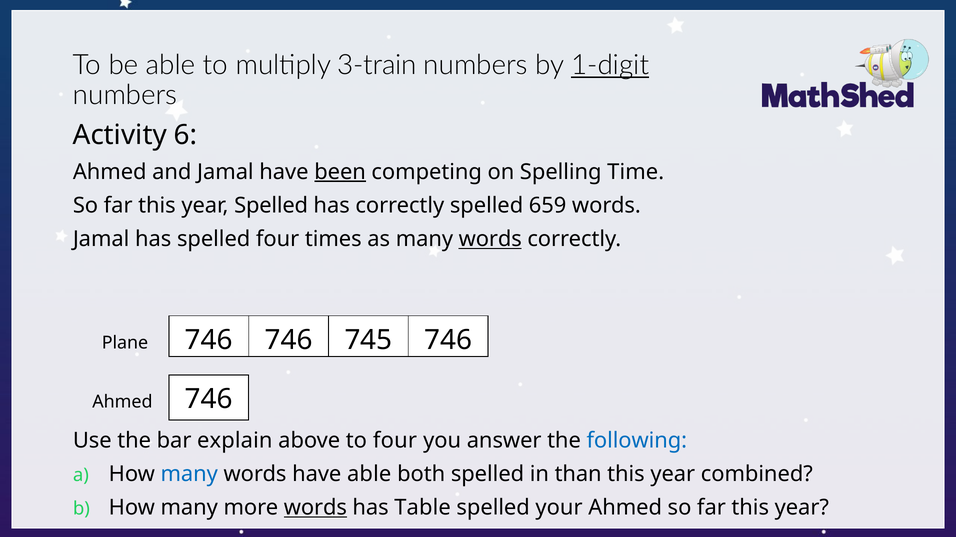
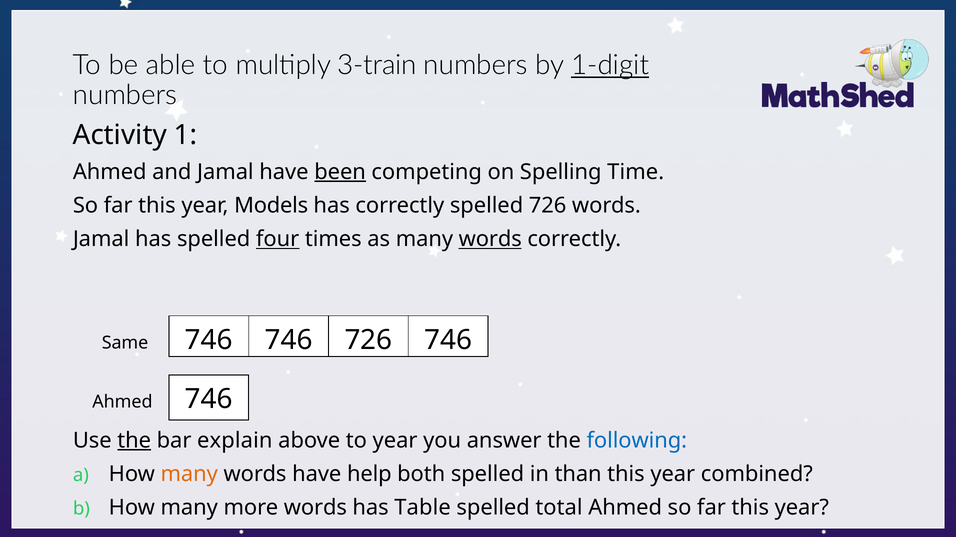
6: 6 -> 1 (186, 135)
year Spelled: Spelled -> Models (271, 206)
spelled 659: 659 -> 726 (548, 206)
four underline: none -> present (278, 239)
746 745: 745 -> 726 (368, 340)
Plane: Plane -> Same (125, 343)
the underline: none -> present (134, 441)
to four: four -> year (395, 441)
many colour: blue -> orange (189, 475)
have able: able -> help (369, 475)
words underline: present -> none (315, 508)
your: your -> total (559, 508)
